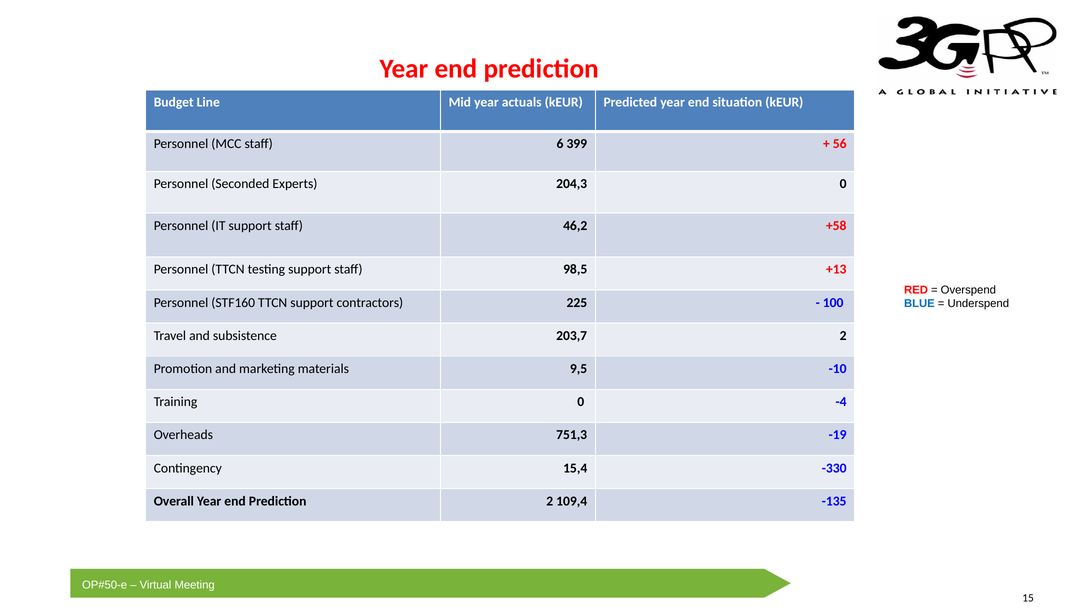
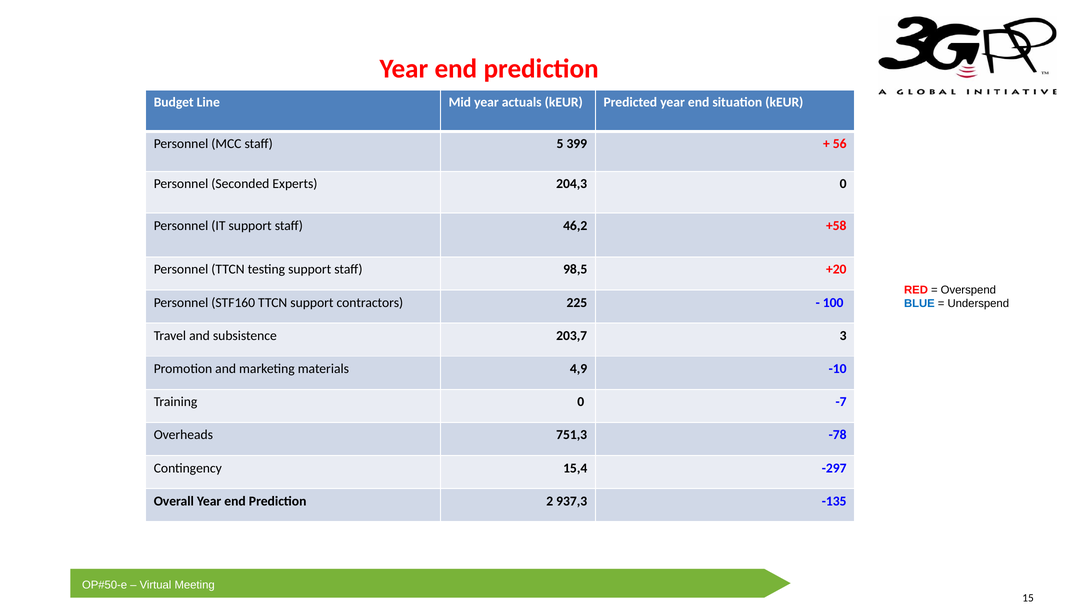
6: 6 -> 5 (560, 144)
+13: +13 -> +20 (836, 269)
203,7 2: 2 -> 3 (843, 336)
9,5: 9,5 -> 4,9 (579, 369)
-4: -4 -> -7 (841, 402)
-19: -19 -> -78 (838, 435)
-330: -330 -> -297 (834, 468)
109,4: 109,4 -> 937,3 (572, 501)
